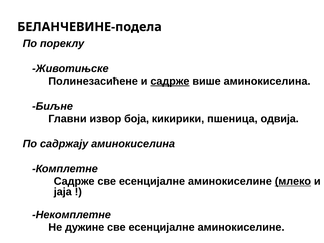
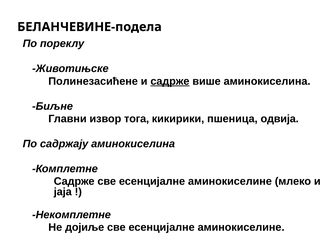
боја: боја -> тога (137, 119)
млеко underline: present -> none (293, 181)
дужине: дужине -> дојиље (85, 227)
